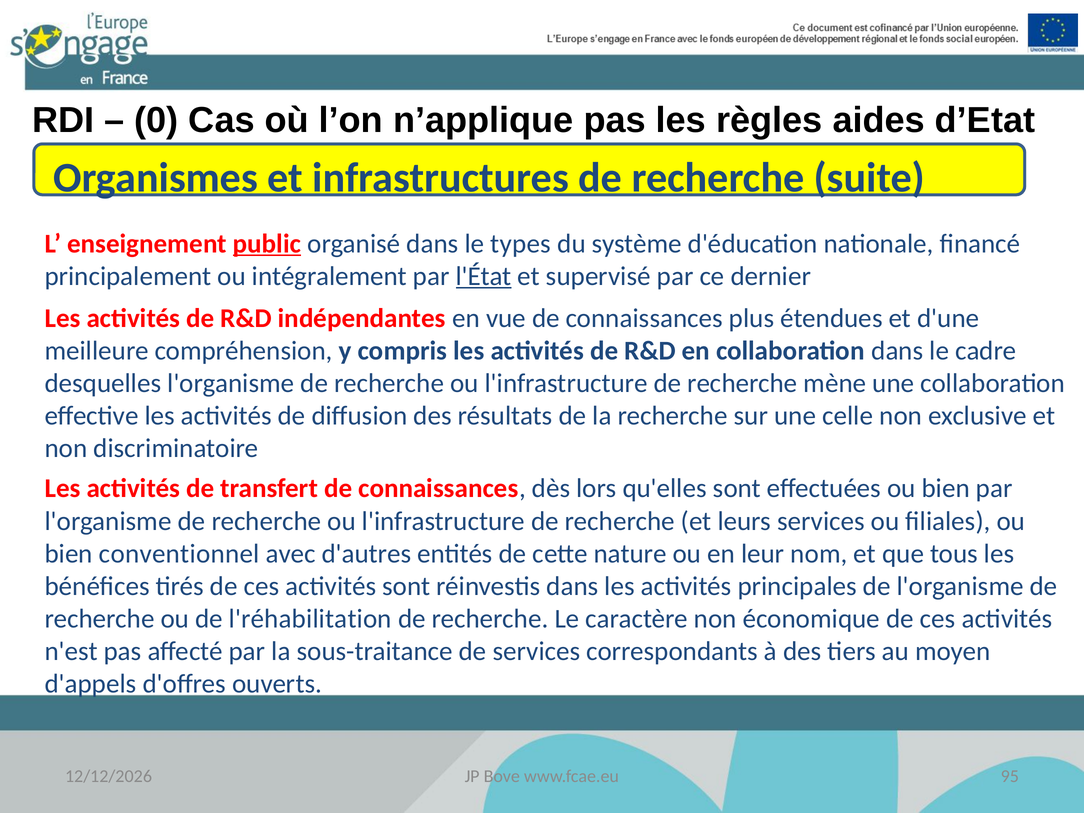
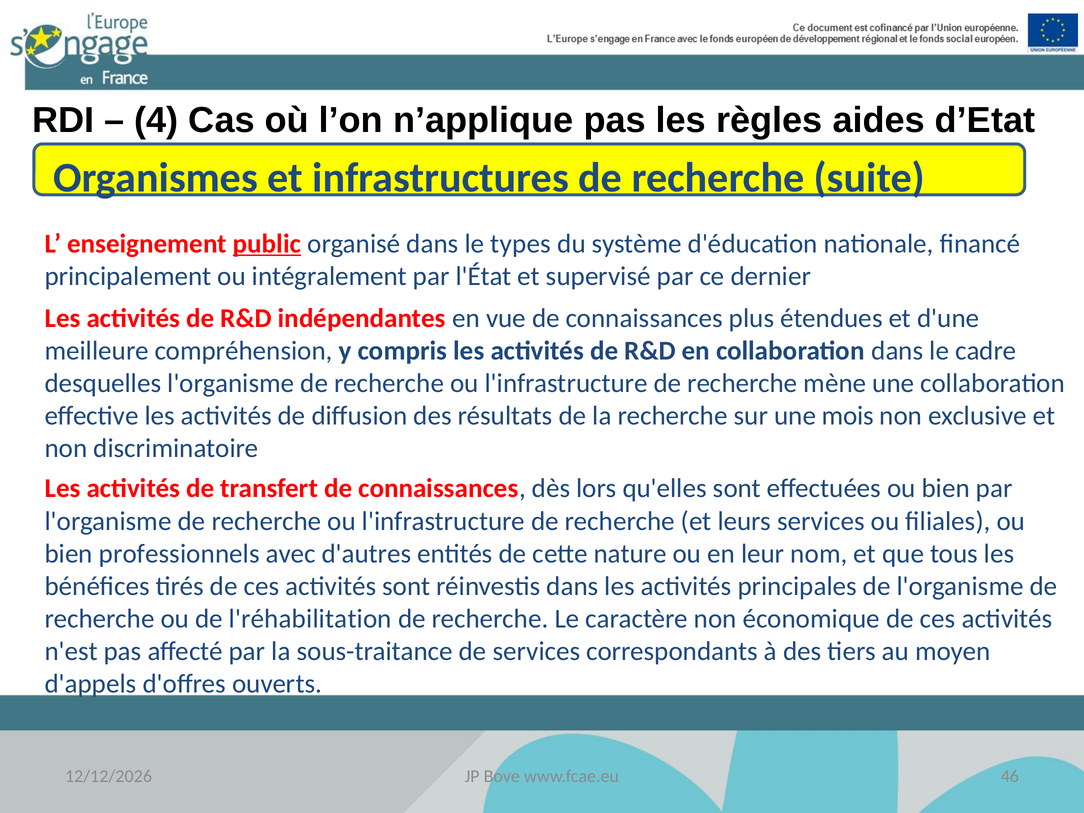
0: 0 -> 4 (156, 120)
l'État underline: present -> none (484, 276)
celle: celle -> mois (848, 416)
conventionnel: conventionnel -> professionnels (179, 554)
95: 95 -> 46 (1010, 776)
